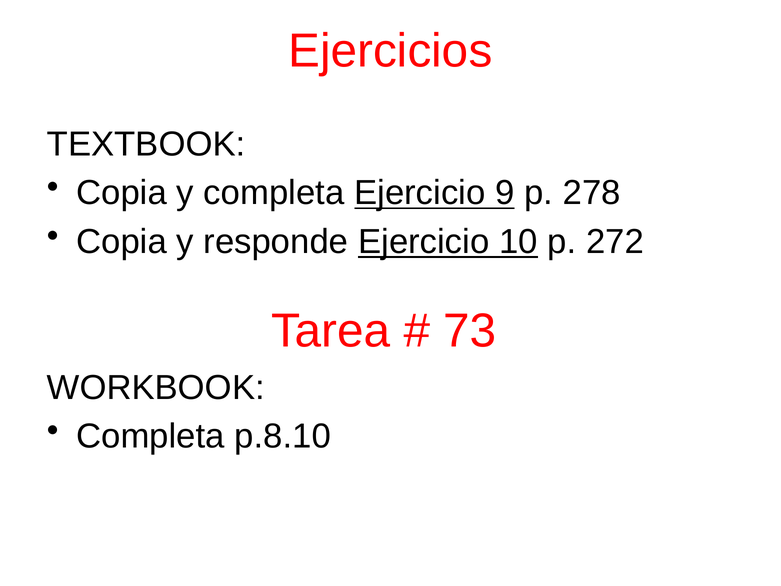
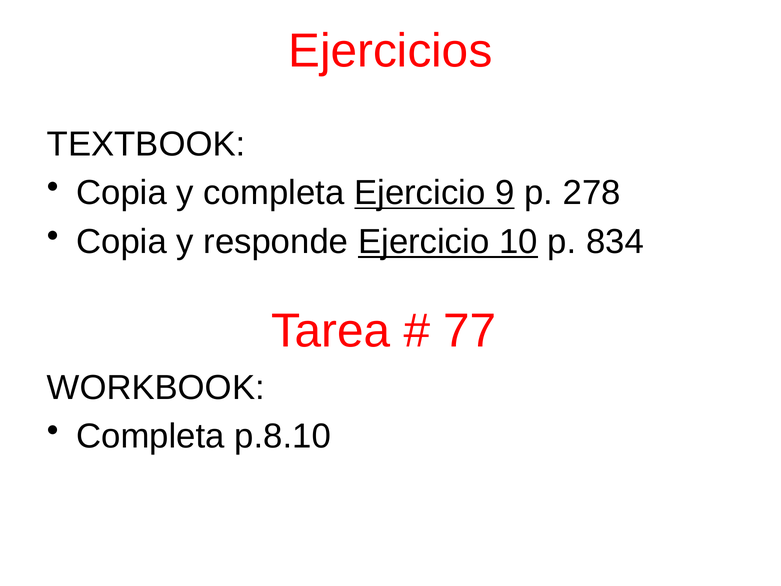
272: 272 -> 834 (615, 242)
73: 73 -> 77 (470, 331)
